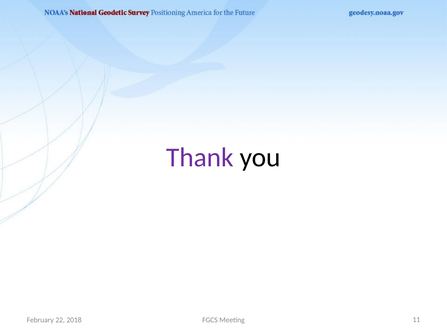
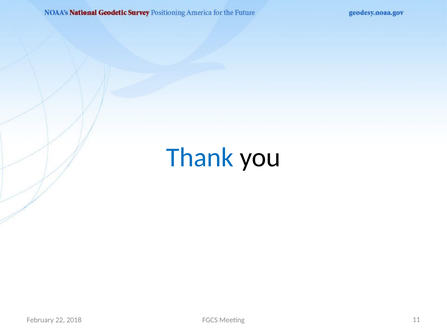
Thank colour: purple -> blue (200, 158)
